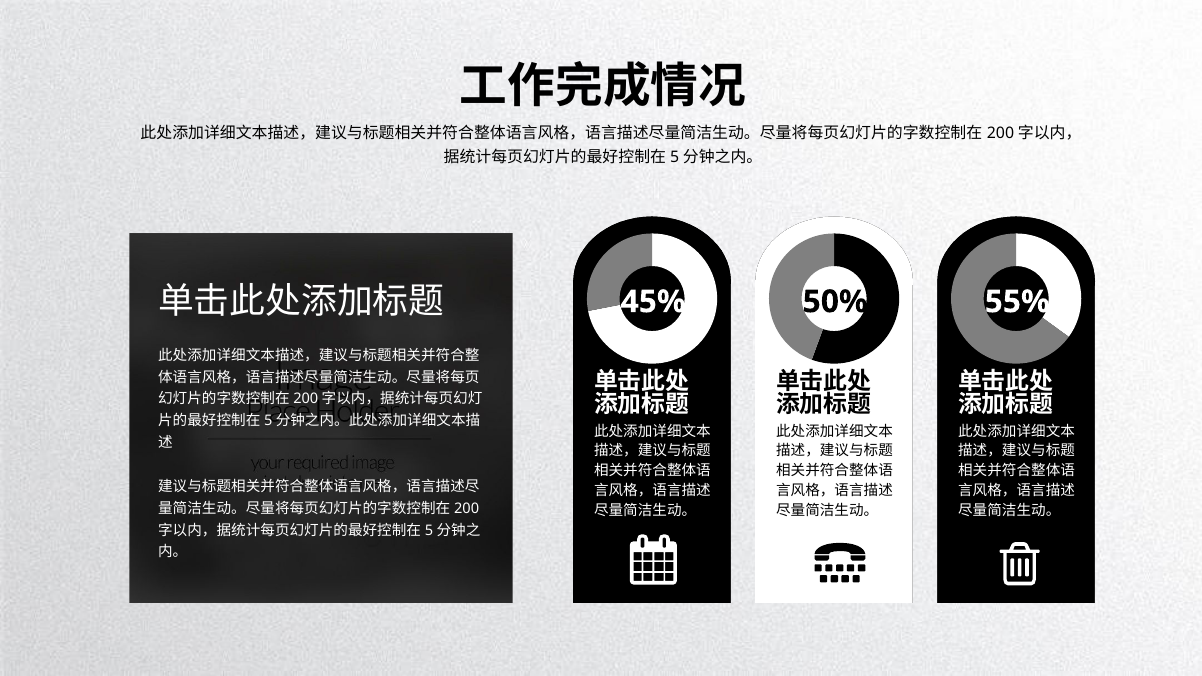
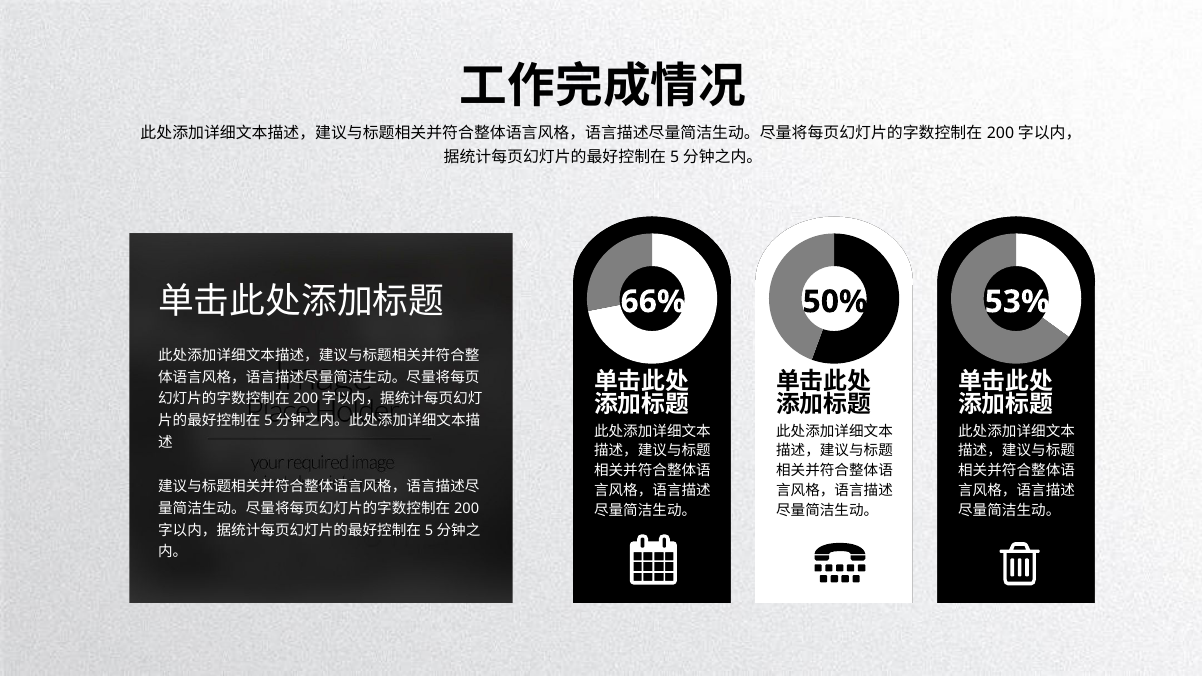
55%: 55% -> 53% (1017, 302)
45%: 45% -> 66% (653, 302)
